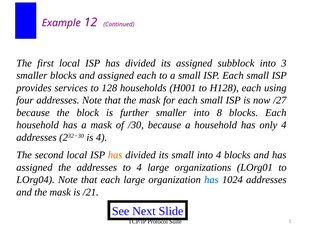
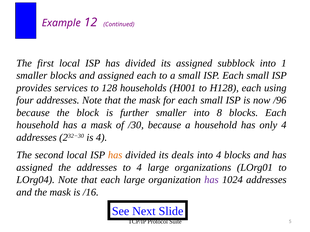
3: 3 -> 1 (284, 63)
/27: /27 -> /96 (280, 101)
its small: small -> deals (183, 155)
has colour: blue -> purple (211, 180)
/21: /21 -> /16 (91, 193)
